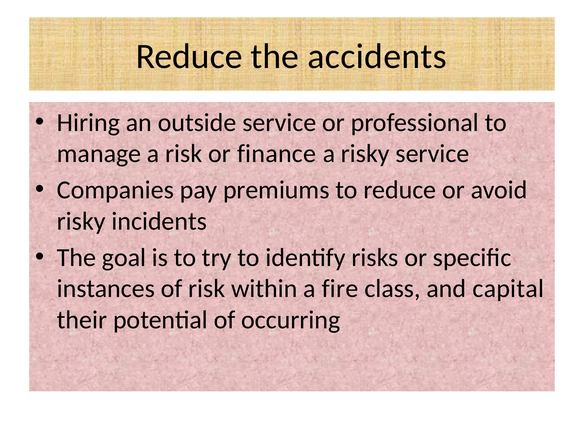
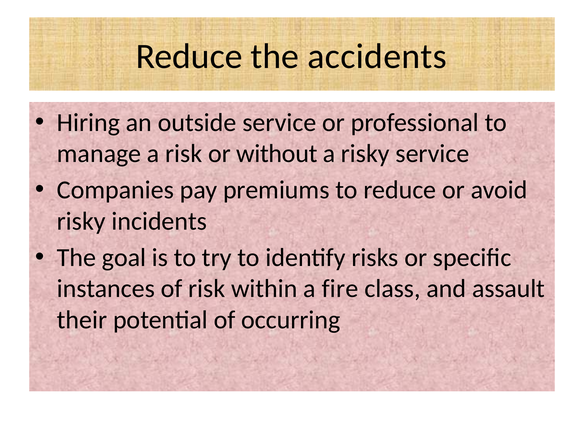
finance: finance -> without (277, 154)
capital: capital -> assault (508, 289)
